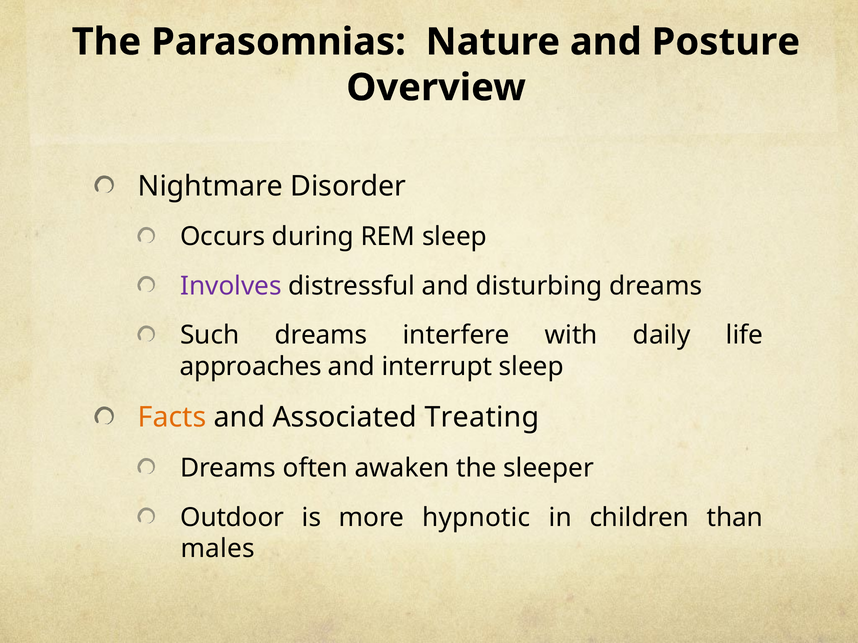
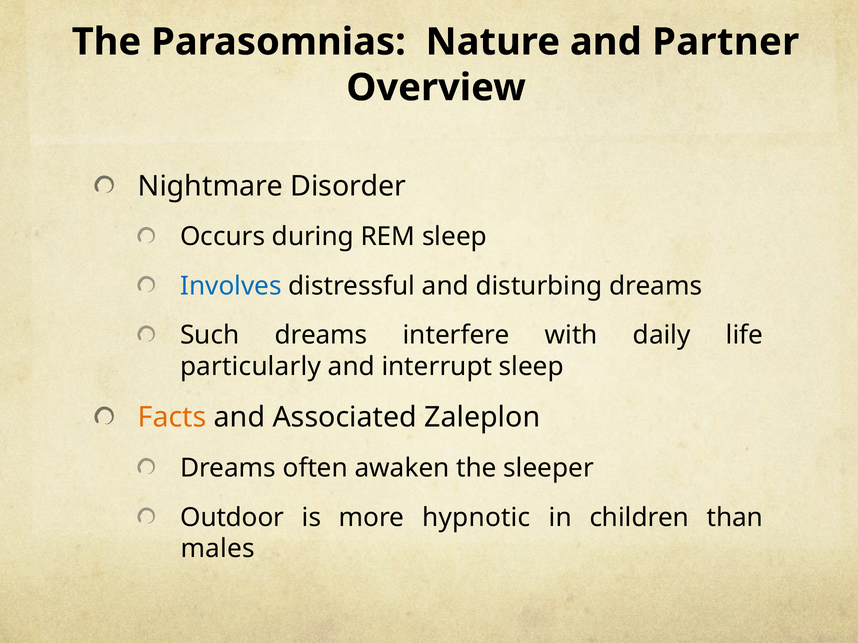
Posture: Posture -> Partner (726, 42)
Involves colour: purple -> blue (231, 286)
approaches: approaches -> particularly (251, 367)
Treating: Treating -> Zaleplon (482, 418)
